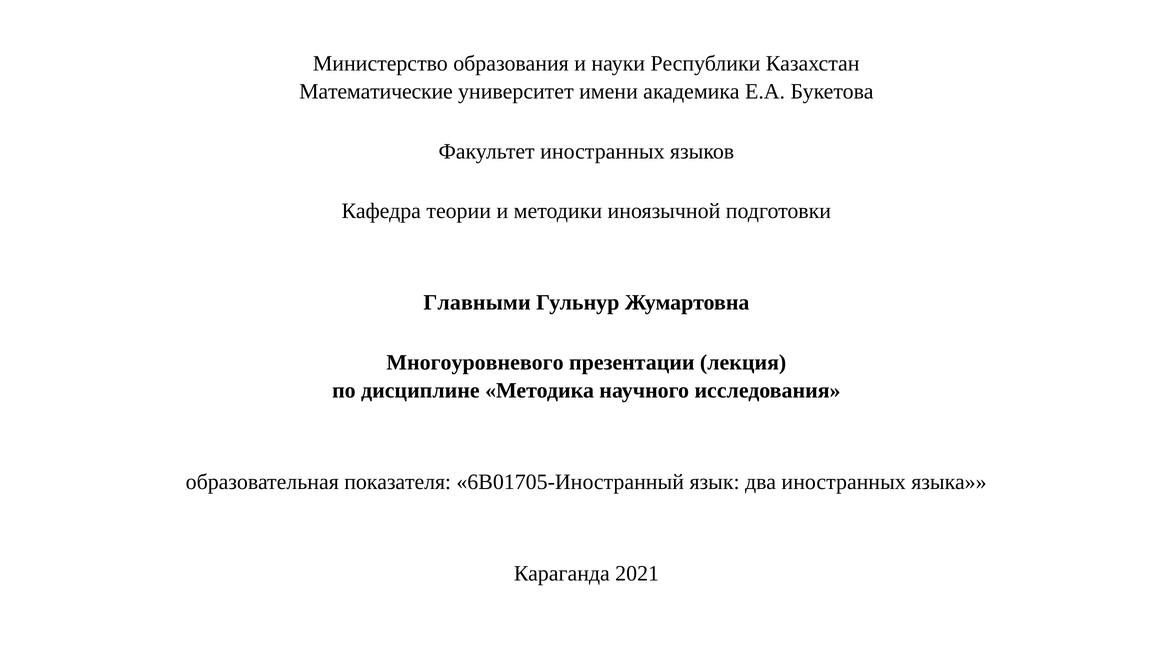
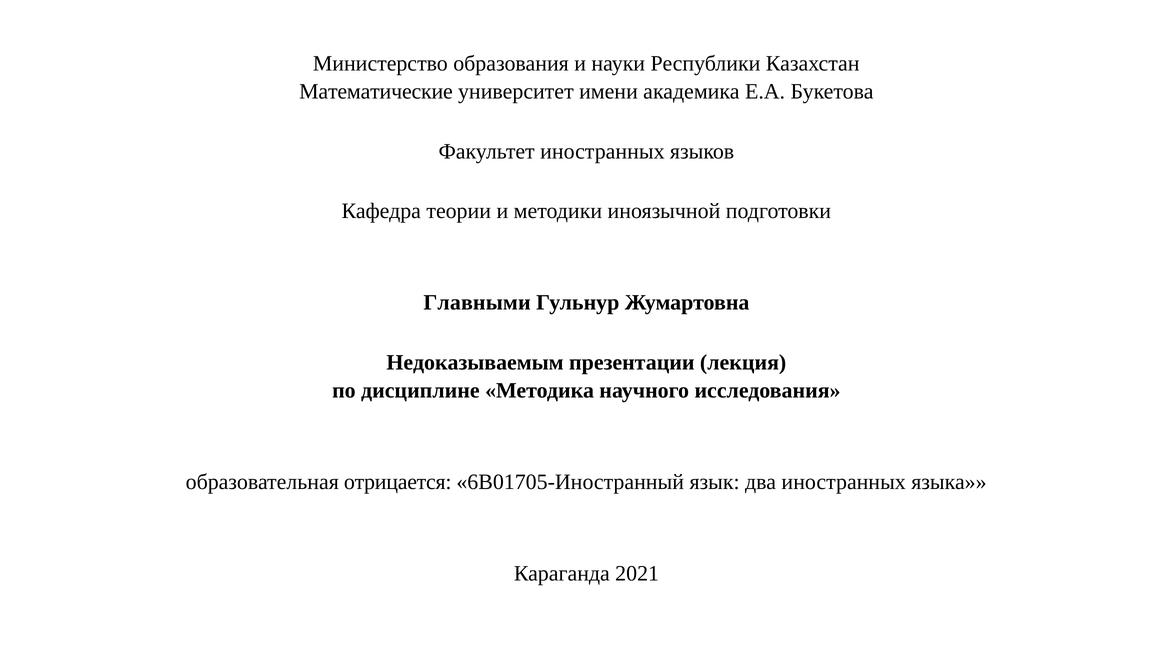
Многоуровневого: Многоуровневого -> Недоказываемым (475, 362)
показателя: показателя -> отрицается (398, 482)
